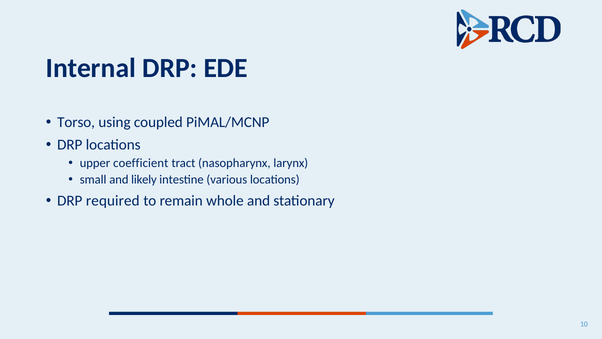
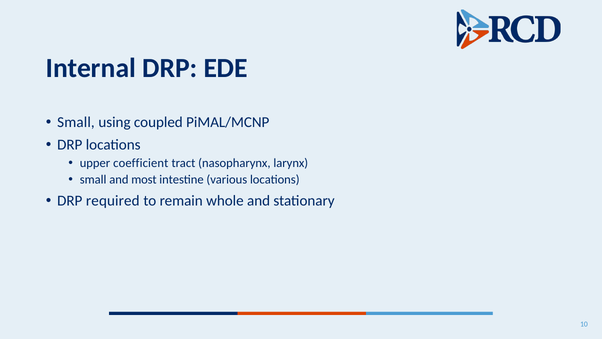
Torso: Torso -> Small (76, 122)
likely: likely -> most (144, 180)
